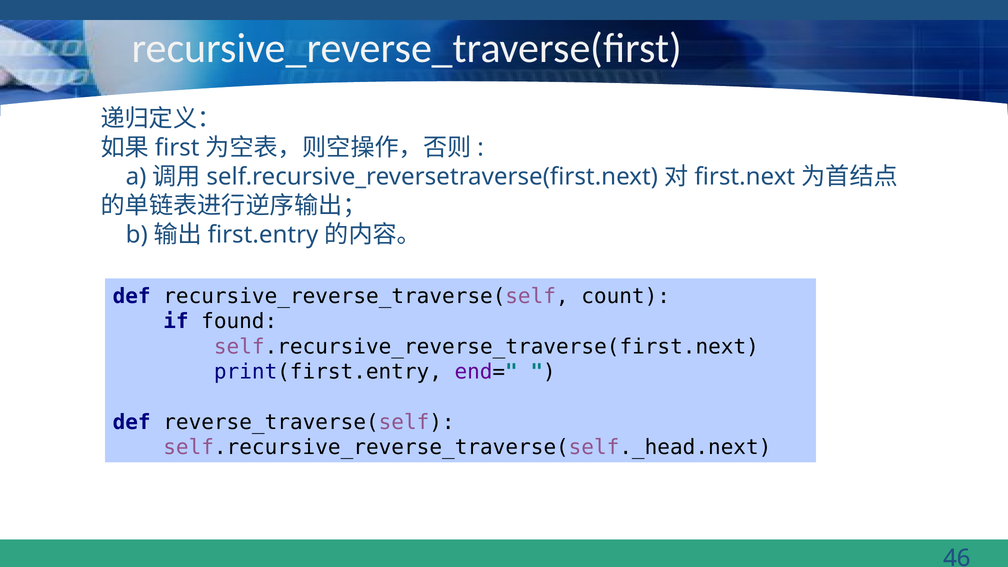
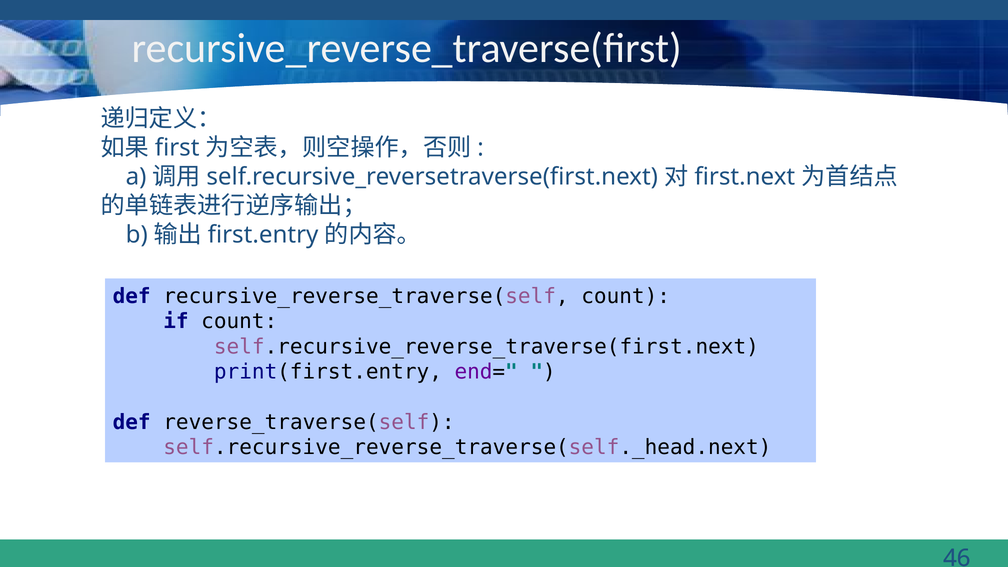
if found: found -> count (239, 322)
